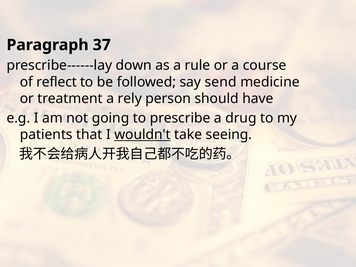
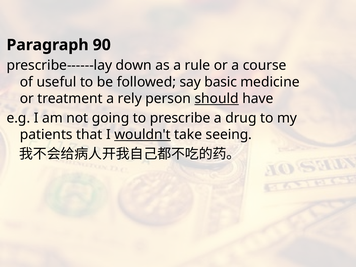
37: 37 -> 90 (102, 45)
reflect: reflect -> useful (56, 82)
send: send -> basic (221, 82)
should underline: none -> present (217, 99)
